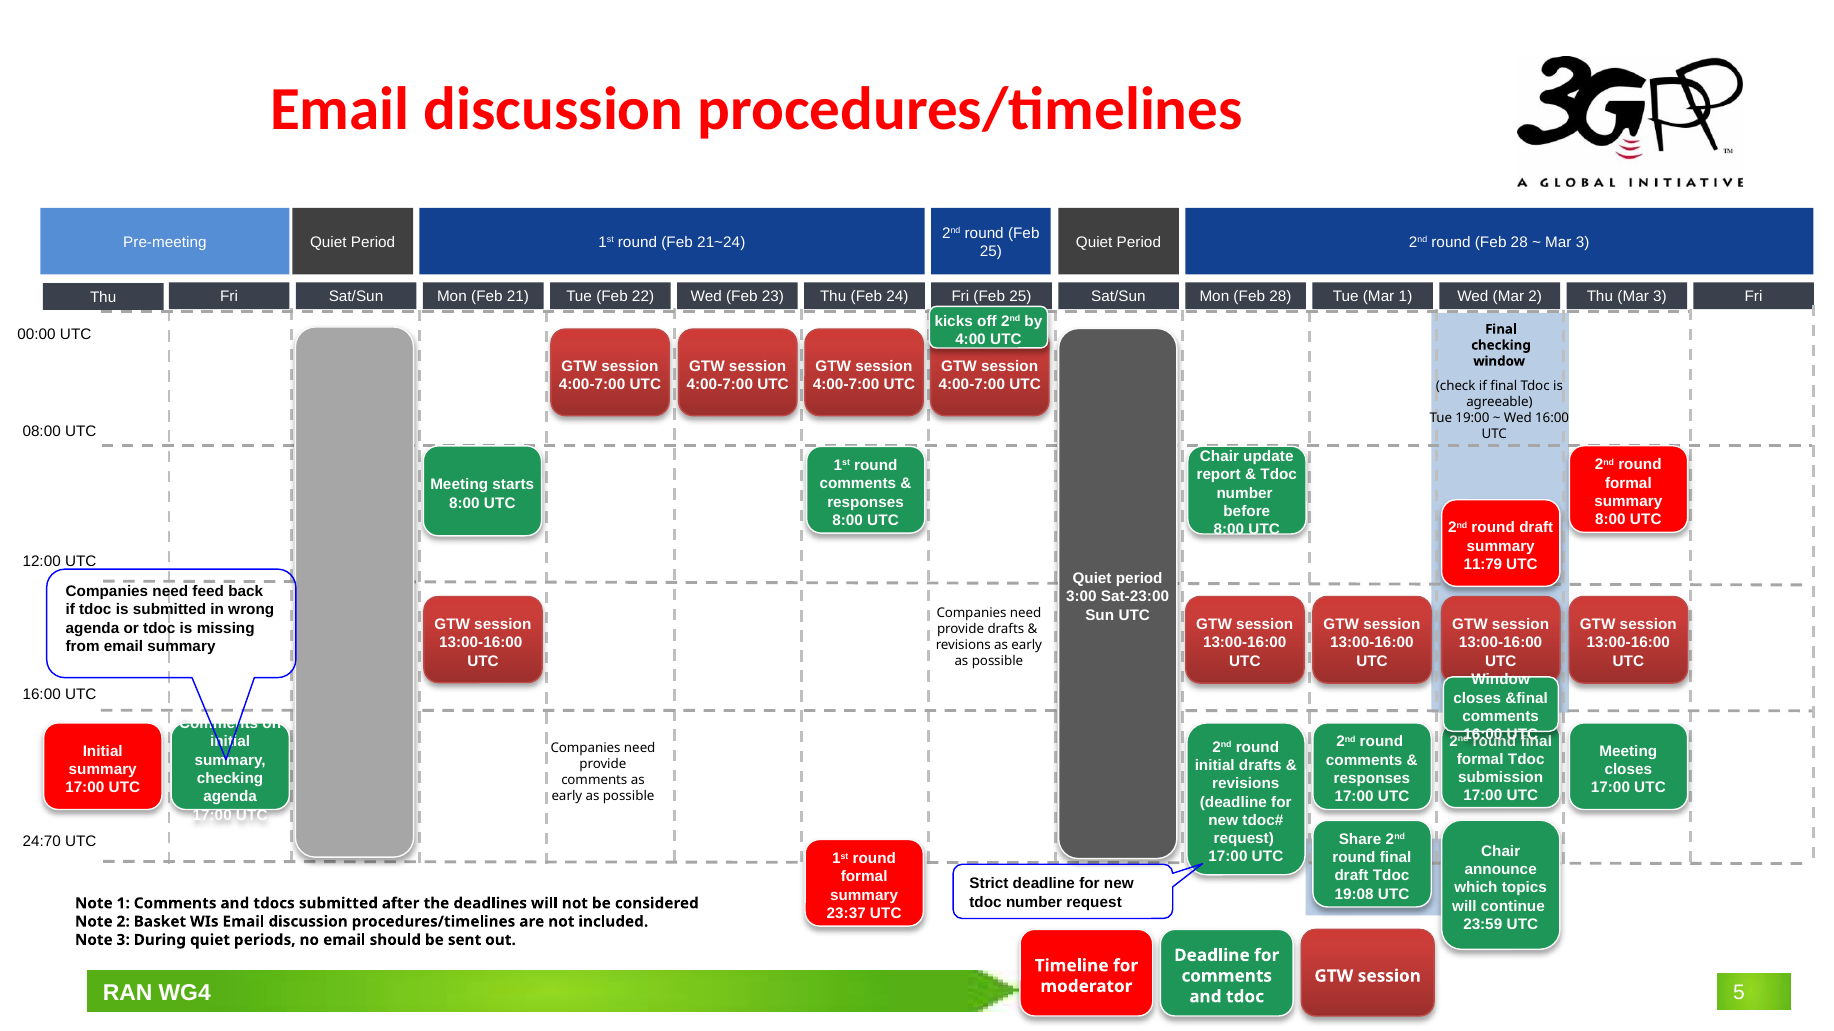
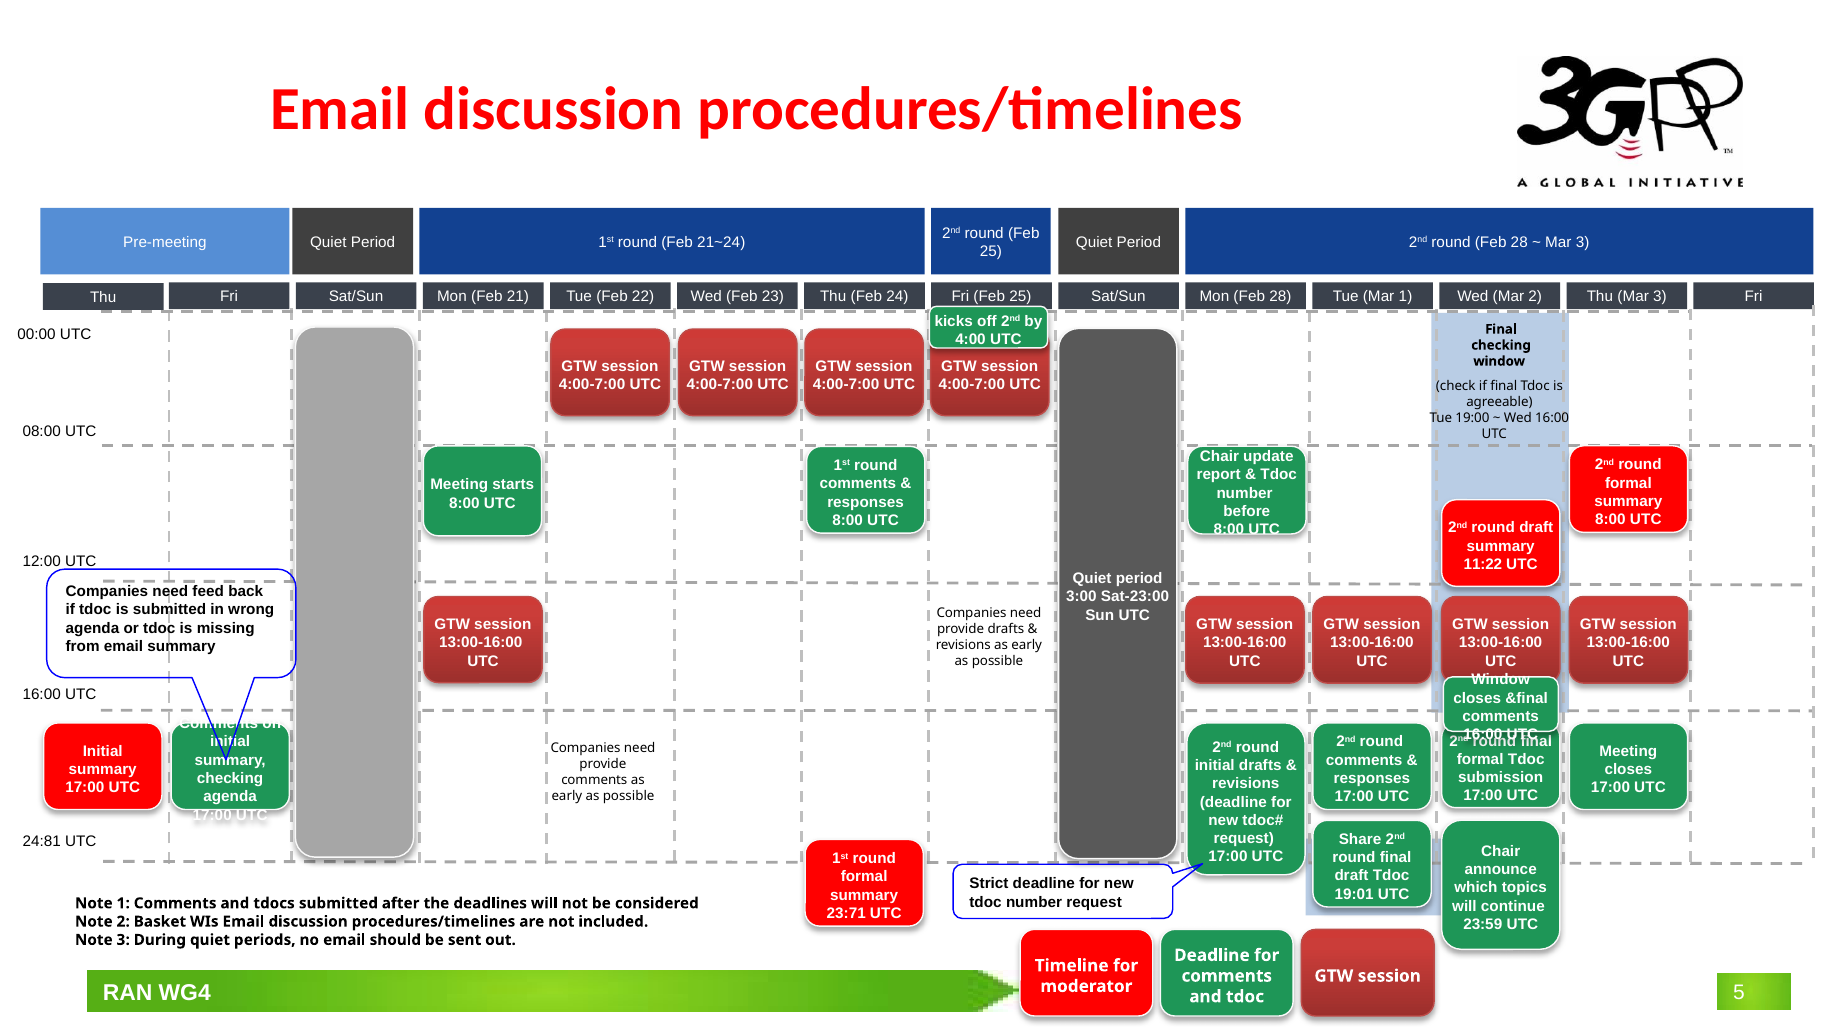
11:79: 11:79 -> 11:22 (1483, 565)
24:70: 24:70 -> 24:81 (42, 842)
19:08: 19:08 -> 19:01 (1354, 895)
23:37: 23:37 -> 23:71 (846, 914)
